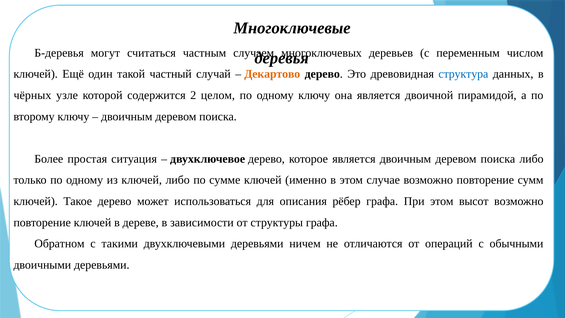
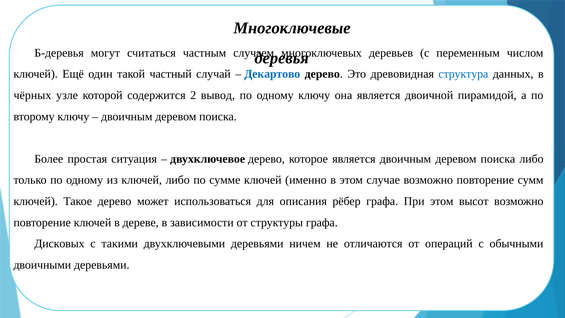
Декартово colour: orange -> blue (272, 74)
целом: целом -> вывод (218, 95)
Обратном: Обратном -> Дисковых (59, 244)
